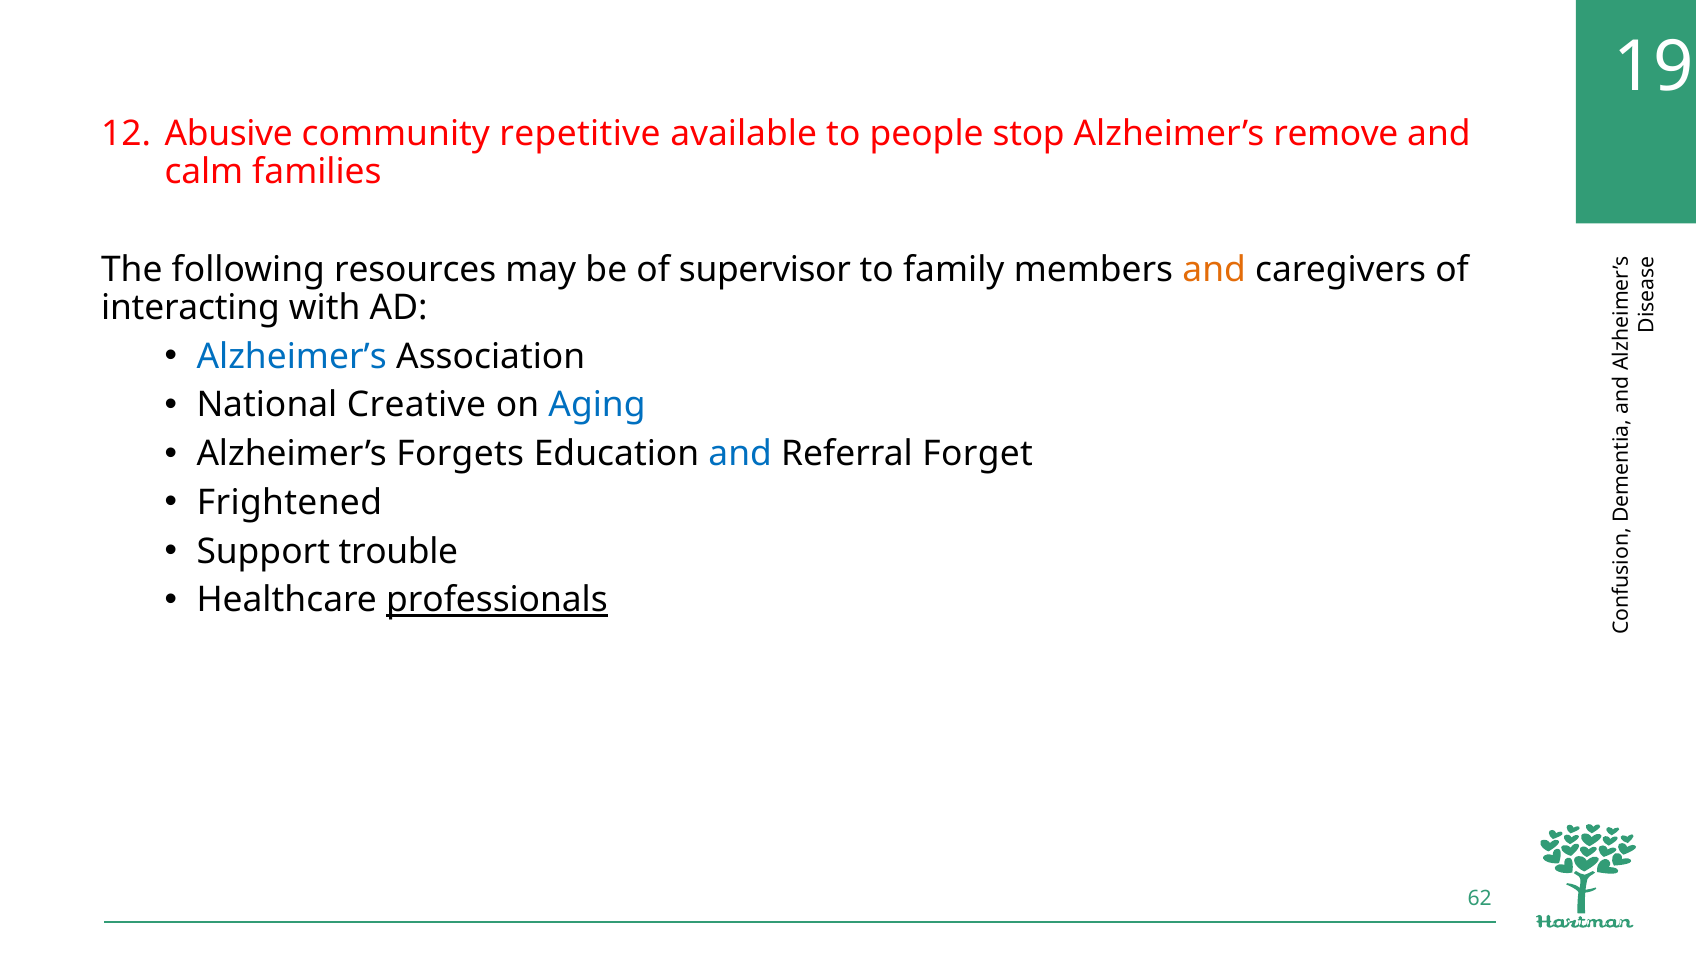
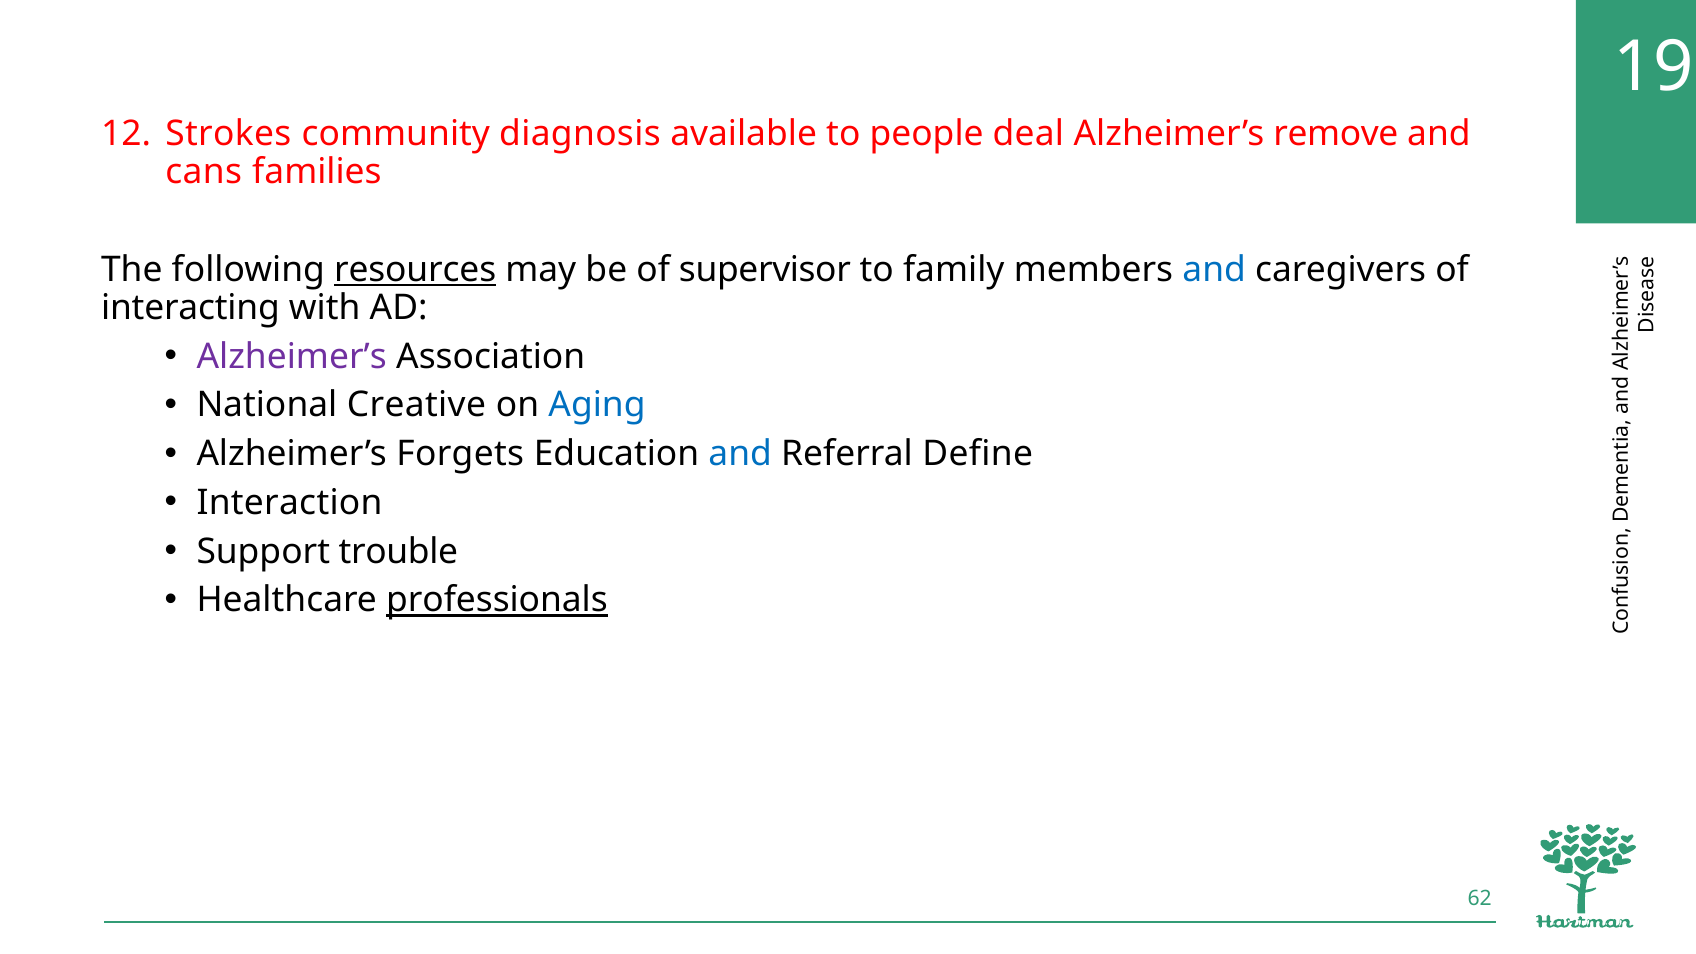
Abusive: Abusive -> Strokes (228, 134)
repetitive: repetitive -> diagnosis (580, 134)
stop: stop -> deal (1028, 134)
calm: calm -> cans (204, 172)
resources underline: none -> present (415, 269)
and colour: orange -> blue (1214, 269)
Alzheimer’s colour: blue -> purple (292, 356)
Forget: Forget -> Define (978, 454)
Frightened: Frightened -> Interaction (290, 503)
